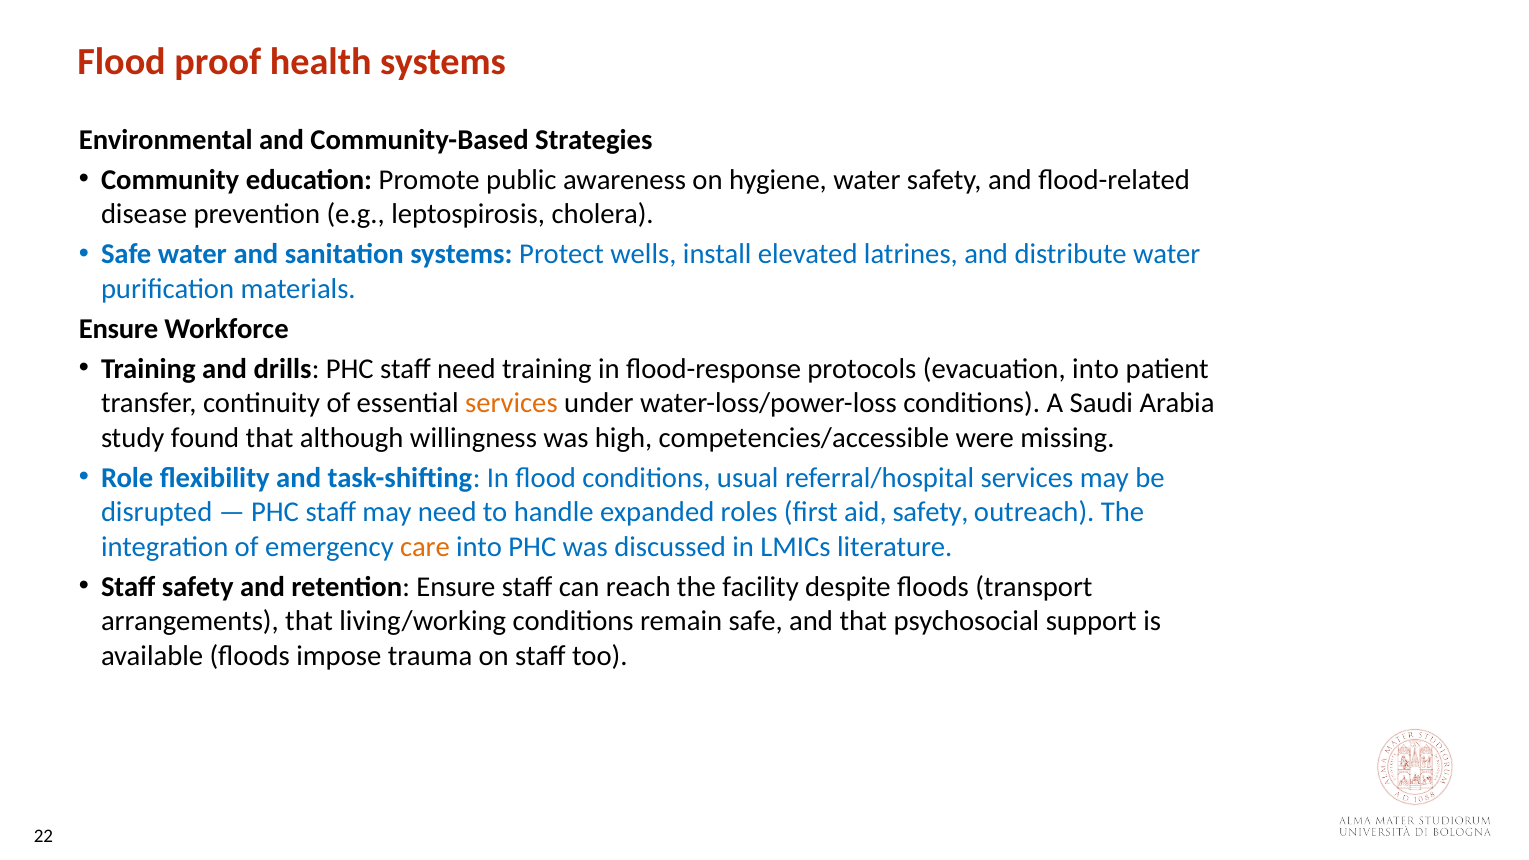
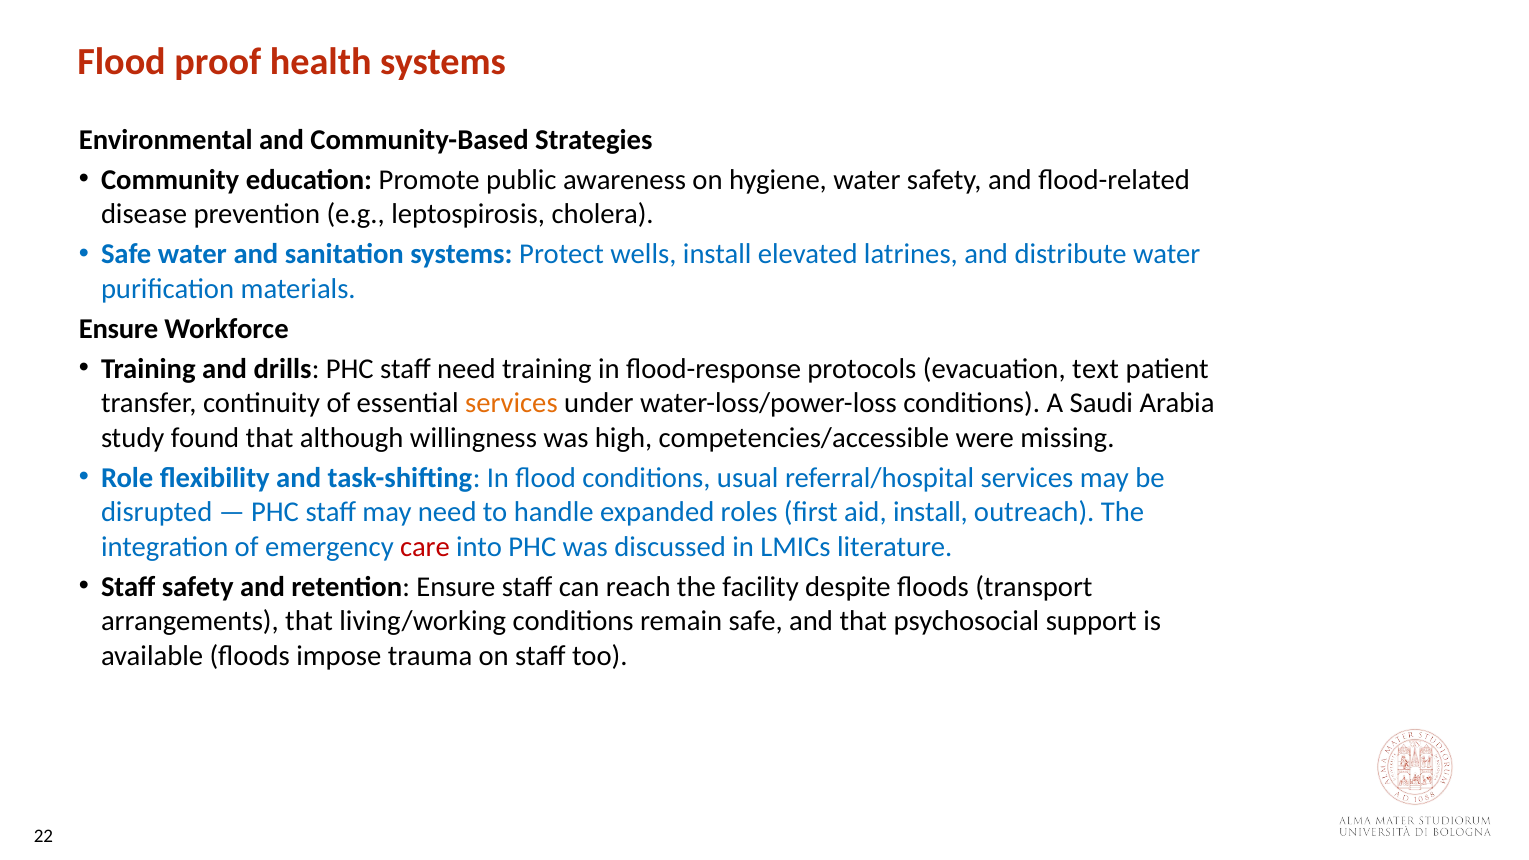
evacuation into: into -> text (1096, 369)
aid safety: safety -> install (930, 512)
care colour: orange -> red (425, 547)
